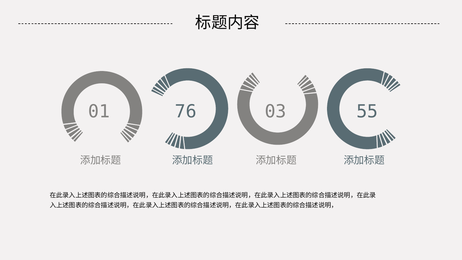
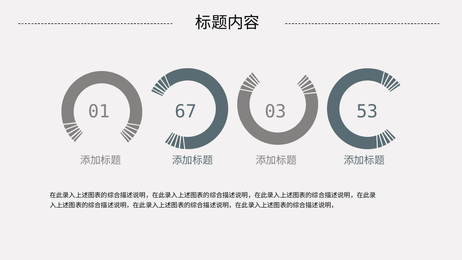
76: 76 -> 67 (186, 111)
55: 55 -> 53 (367, 111)
